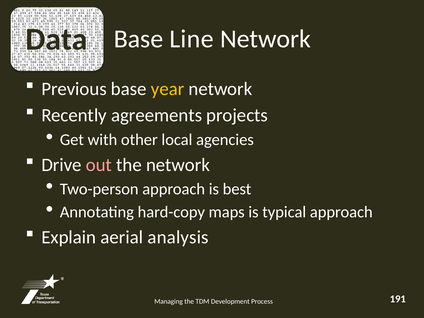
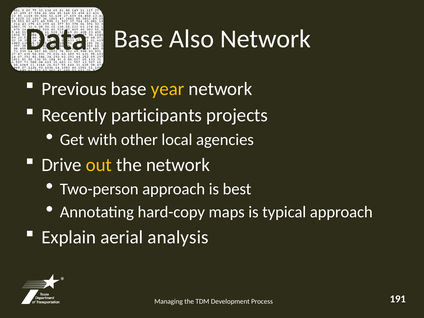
Line: Line -> Also (192, 39)
agreements: agreements -> participants (157, 115)
out colour: pink -> yellow (99, 165)
